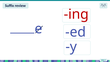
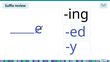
ing colour: red -> black (76, 14)
